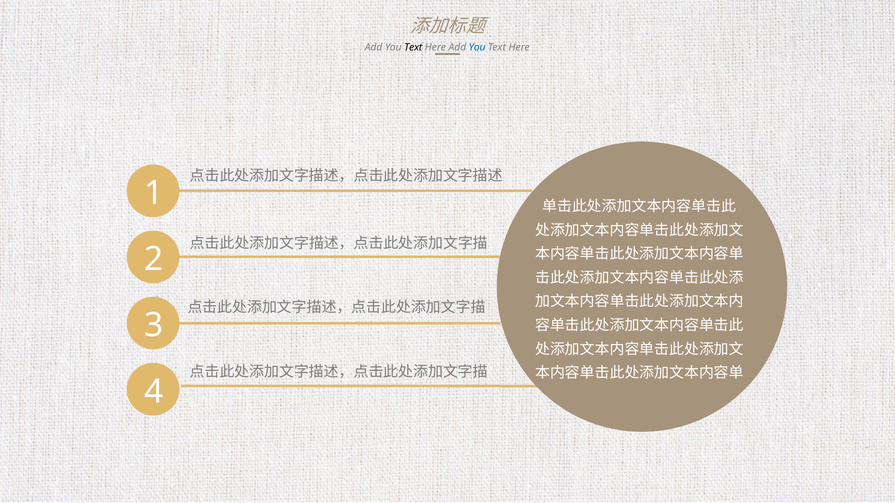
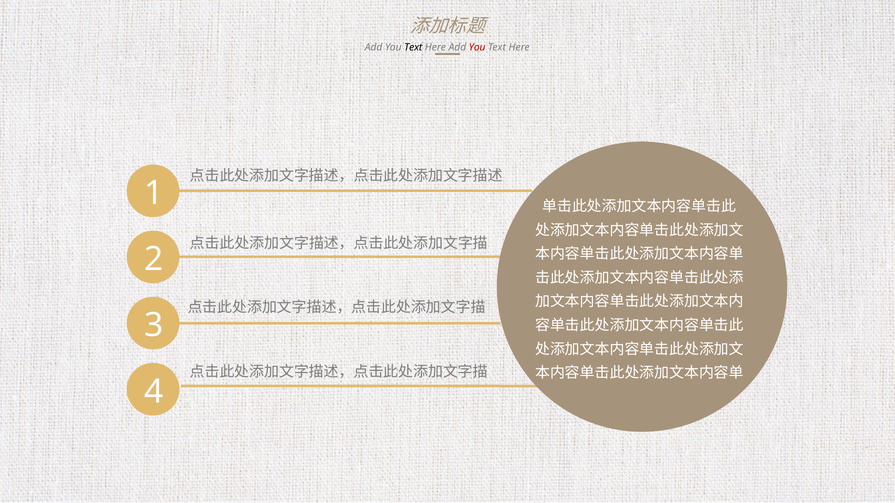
You colour: blue -> red (477, 48)
